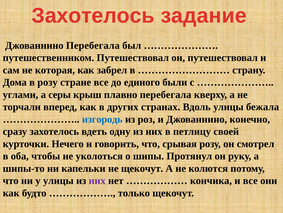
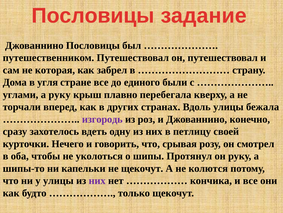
Захотелось: Захотелось -> Пословицы (93, 16)
Джованнино Перебегала: Перебегала -> Пословицы (93, 45)
в розу: розу -> угля (48, 82)
а серы: серы -> руку (60, 94)
изгородь colour: blue -> purple (102, 119)
